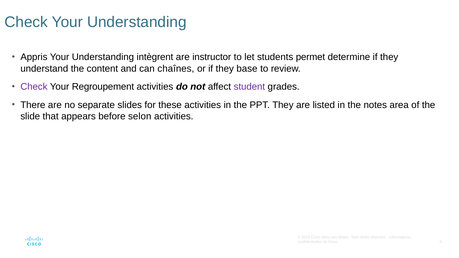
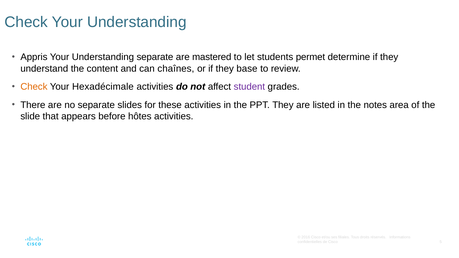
Understanding intègrent: intègrent -> separate (155, 57)
instructor: instructor -> mastered (212, 57)
Check colour: purple -> orange (34, 87)
Regroupement: Regroupement -> Hexadécimale (103, 87)
selon: selon -> hôtes (140, 116)
